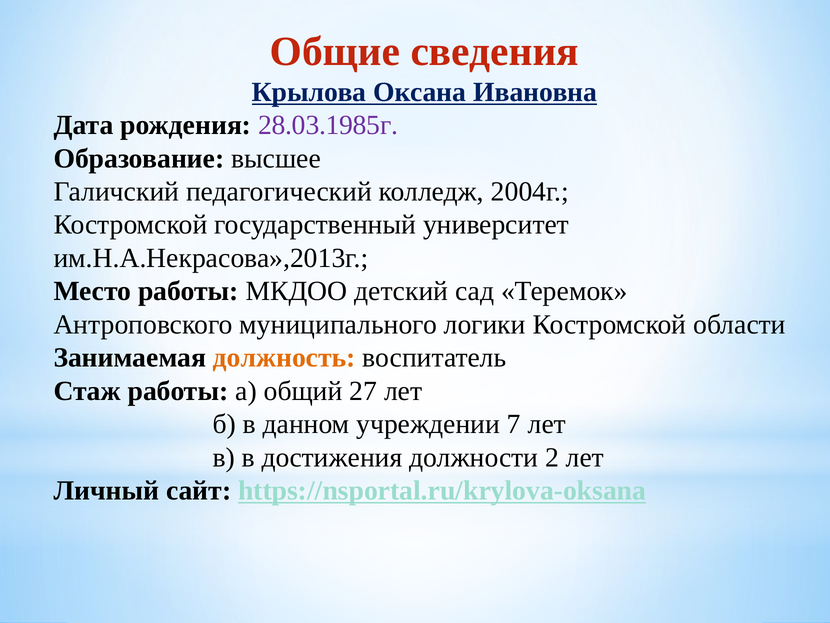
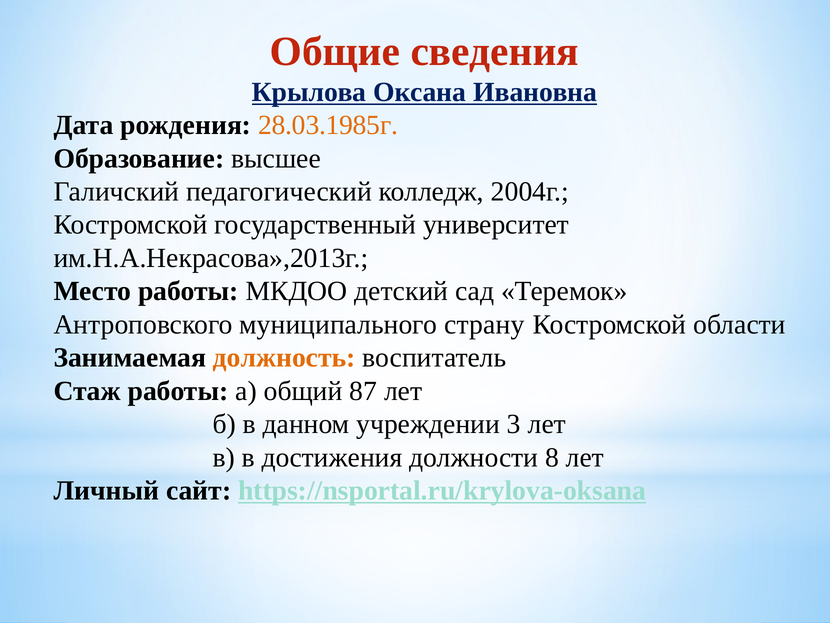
28.03.1985г colour: purple -> orange (328, 125)
логики: логики -> страну (485, 324)
27: 27 -> 87 (363, 391)
7: 7 -> 3 (514, 424)
2: 2 -> 8 (552, 457)
